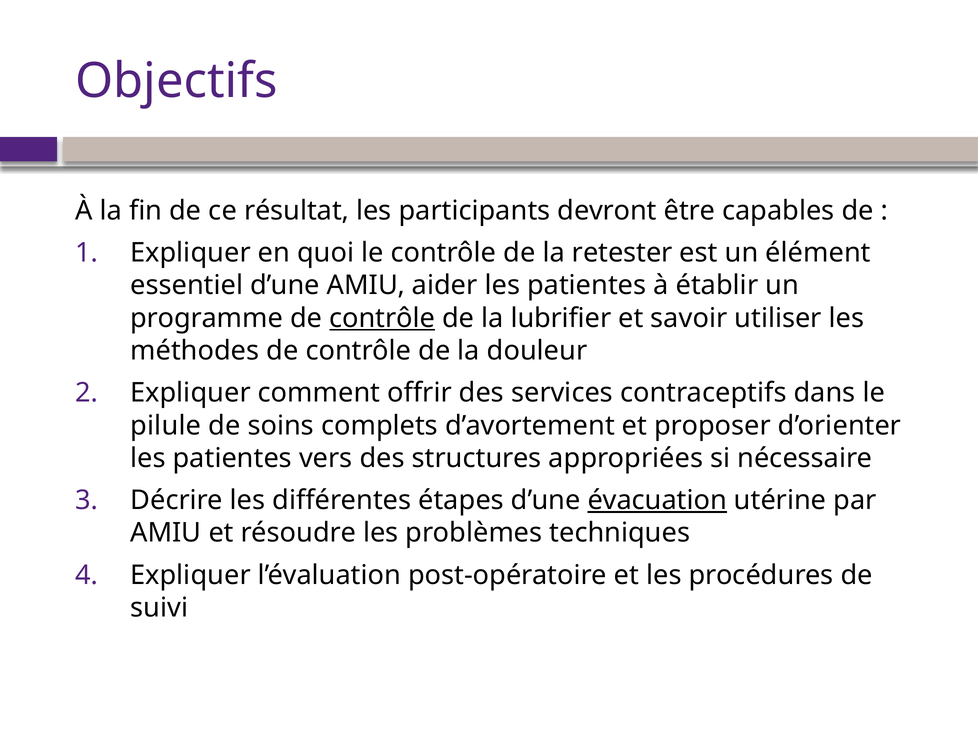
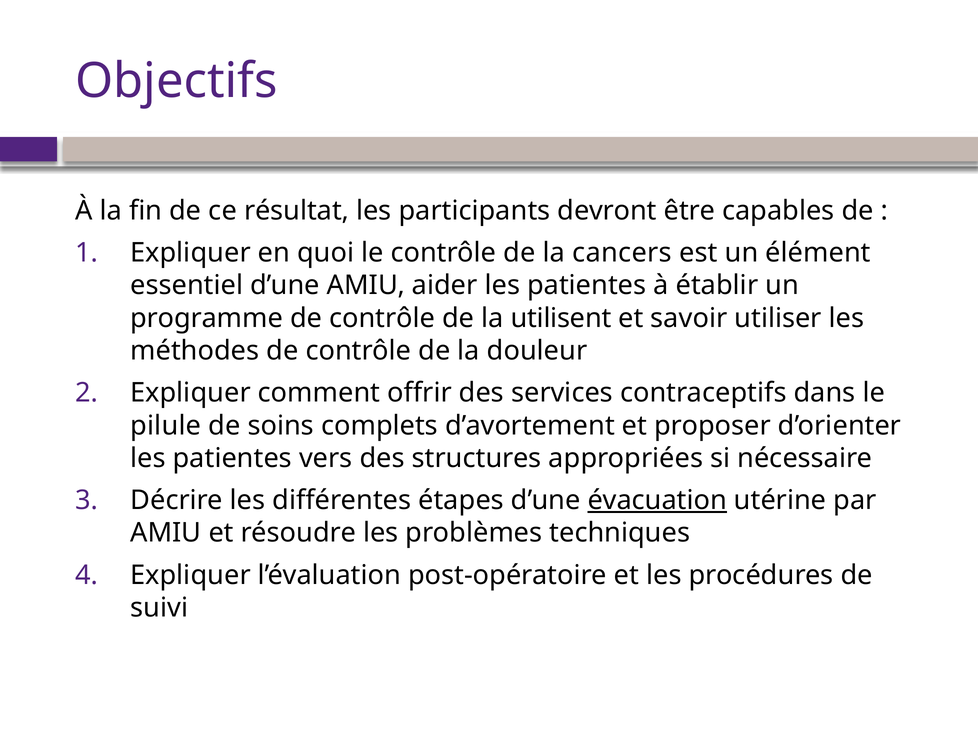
retester: retester -> cancers (622, 253)
contrôle underline: present -> none (382, 318)
lubrifier: lubrifier -> utilisent (561, 318)
